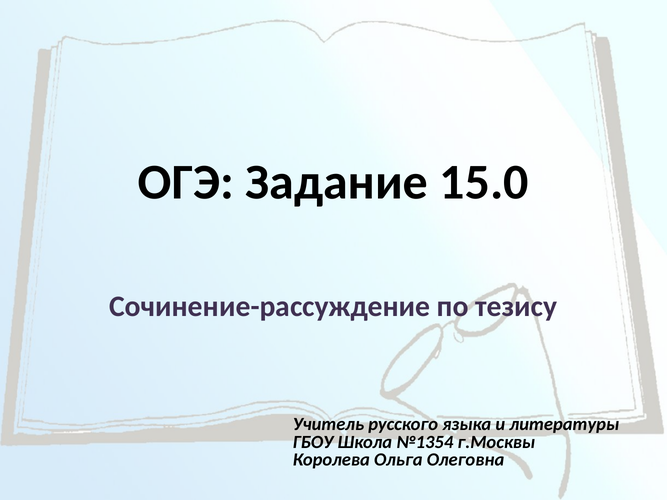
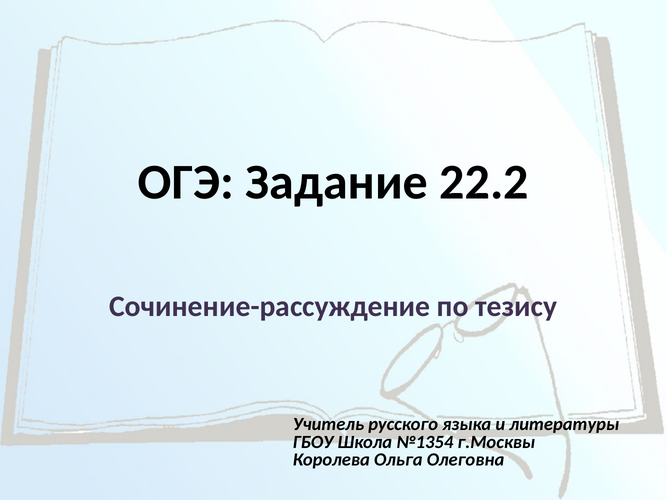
15.0: 15.0 -> 22.2 (484, 182)
